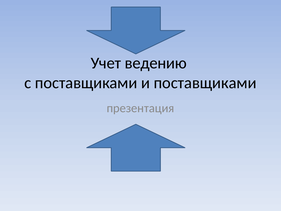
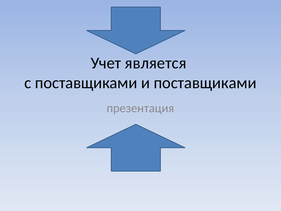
ведению: ведению -> является (156, 63)
